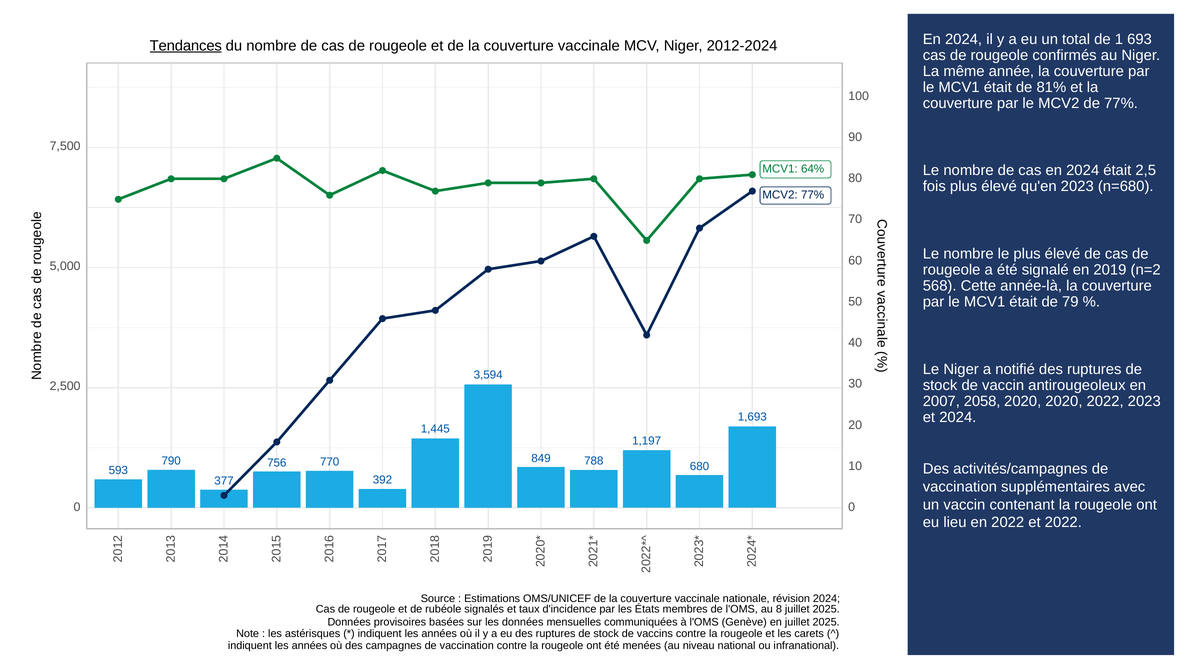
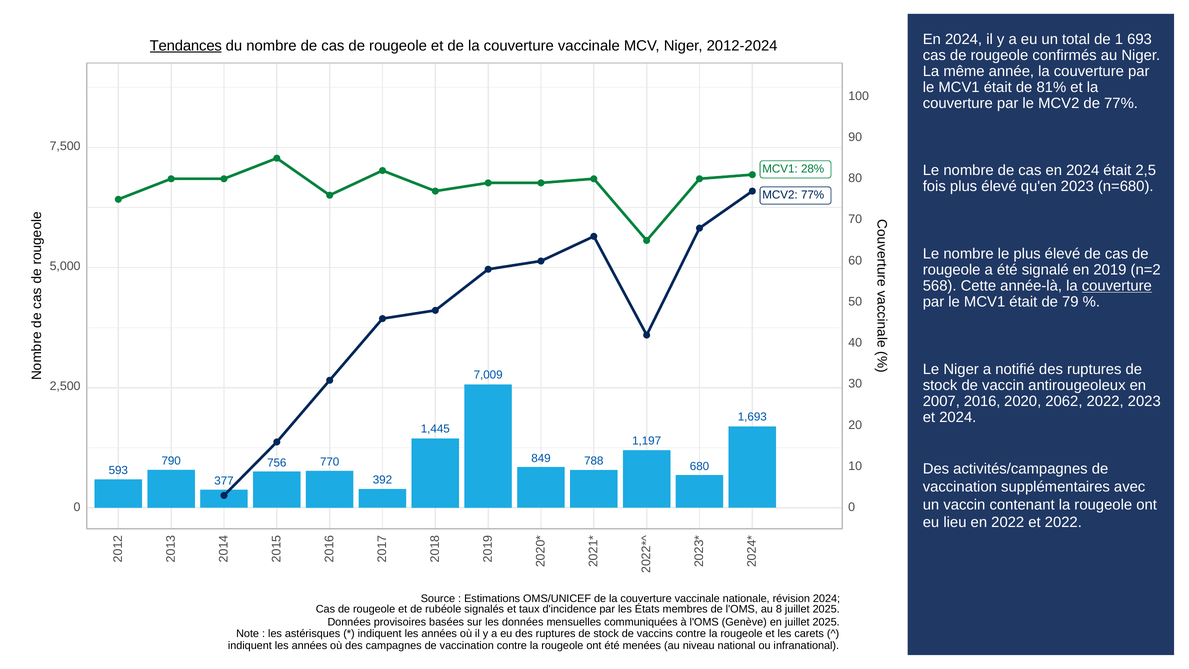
64%: 64% -> 28% (813, 169)
couverture underline: none -> present (1117, 286)
3,594: 3,594 -> 7,009 (488, 375)
2058: 2058 -> 2016 (982, 401)
2020 2020: 2020 -> 2062 (1064, 401)
